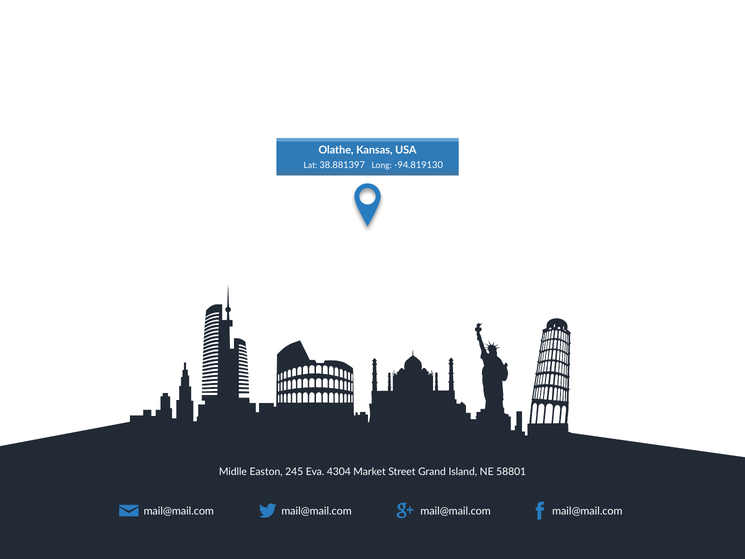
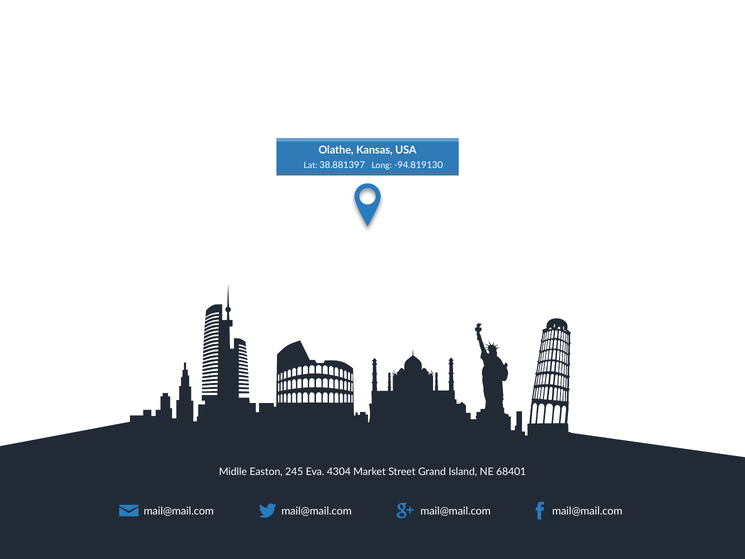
58801: 58801 -> 68401 (511, 472)
